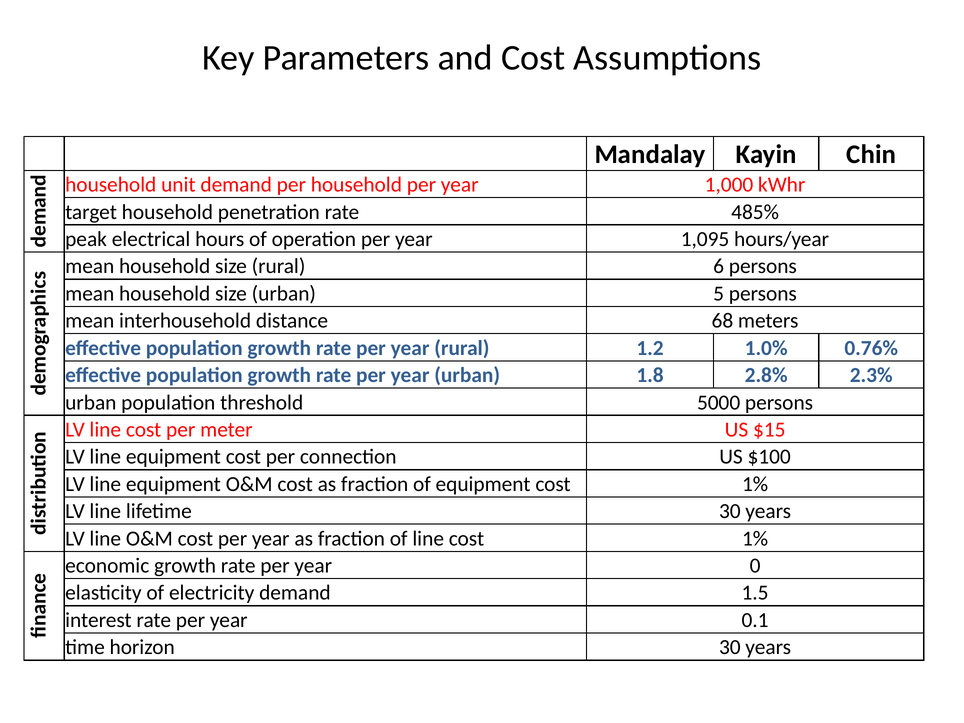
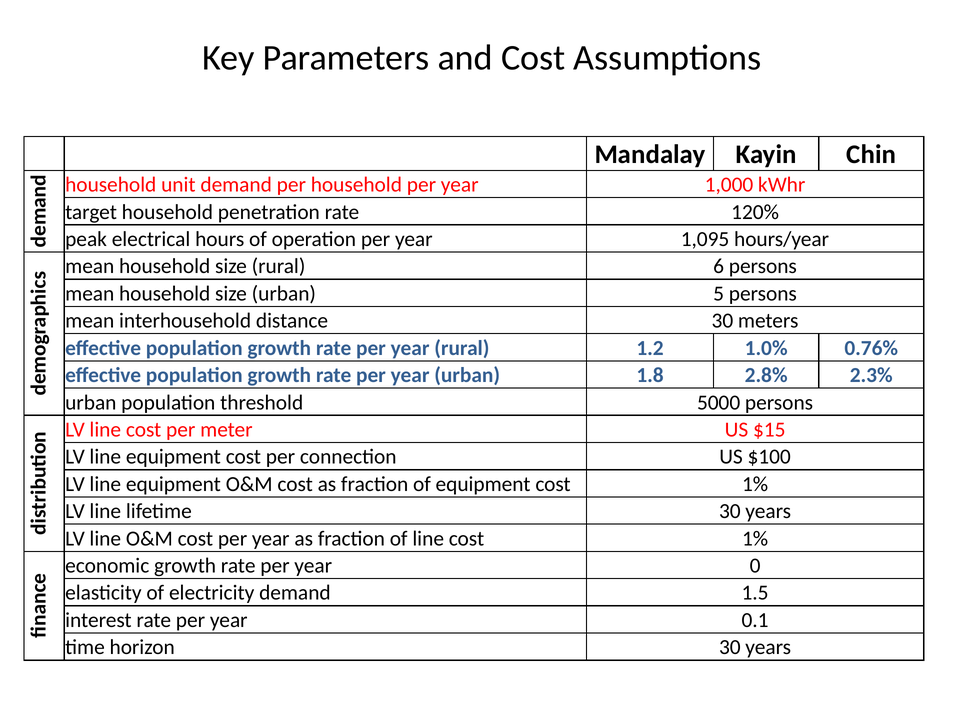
485%: 485% -> 120% (755, 212)
distance 68: 68 -> 30 (722, 321)
